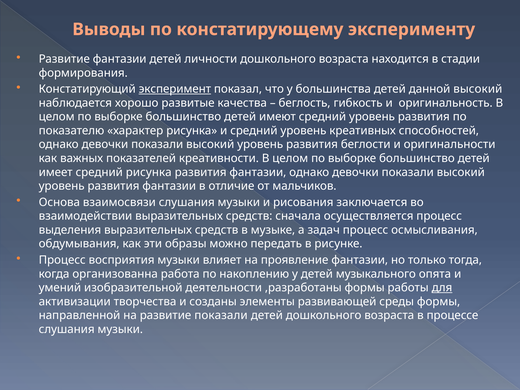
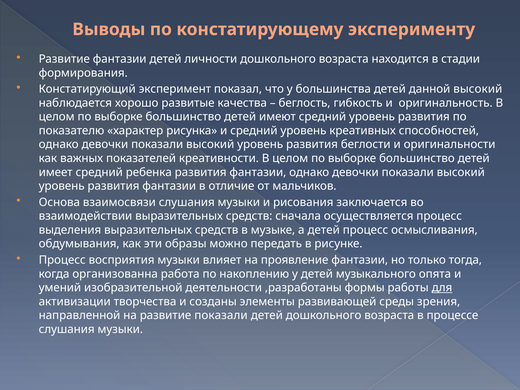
эксперимент underline: present -> none (175, 89)
средний рисунка: рисунка -> ребенка (149, 172)
а задач: задач -> детей (324, 230)
среды формы: формы -> зрения (439, 302)
